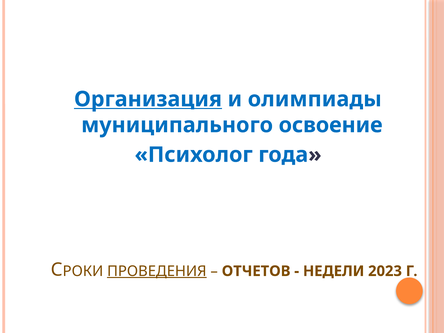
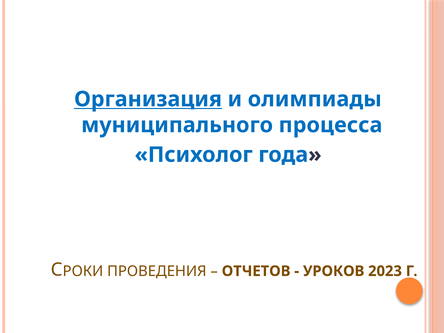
освоение: освоение -> процесса (331, 125)
ПРОВЕДЕНИЯ underline: present -> none (157, 271)
НЕДЕЛИ: НЕДЕЛИ -> УРОКОВ (334, 271)
